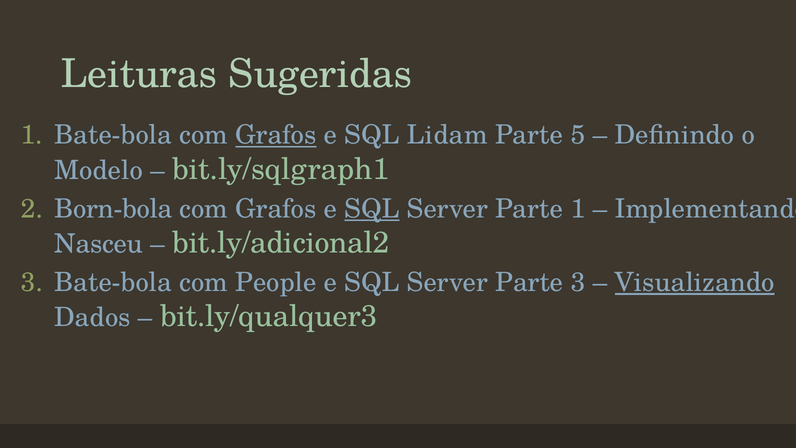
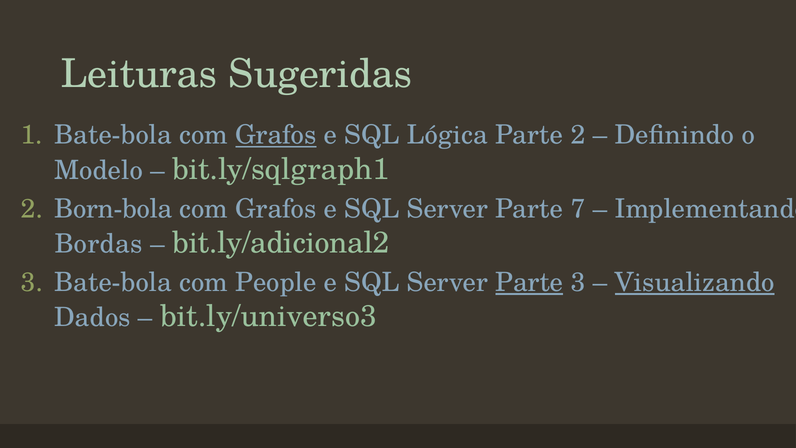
Lidam: Lidam -> Lógica (447, 135)
Parte 5: 5 -> 2 (578, 135)
SQL underline: present -> none (372, 209)
Parte 1: 1 -> 7 (578, 209)
Nasceu: Nasceu -> Bordas (98, 244)
Parte underline: none -> present (529, 282)
bit.ly/qualquer3: bit.ly/qualquer3 -> bit.ly/universo3 (268, 316)
